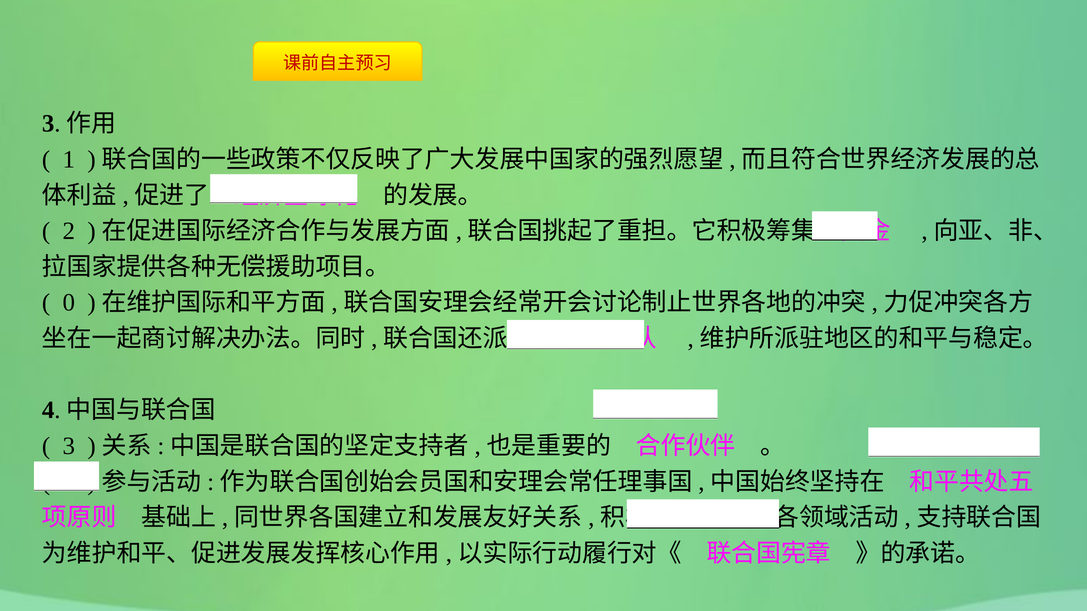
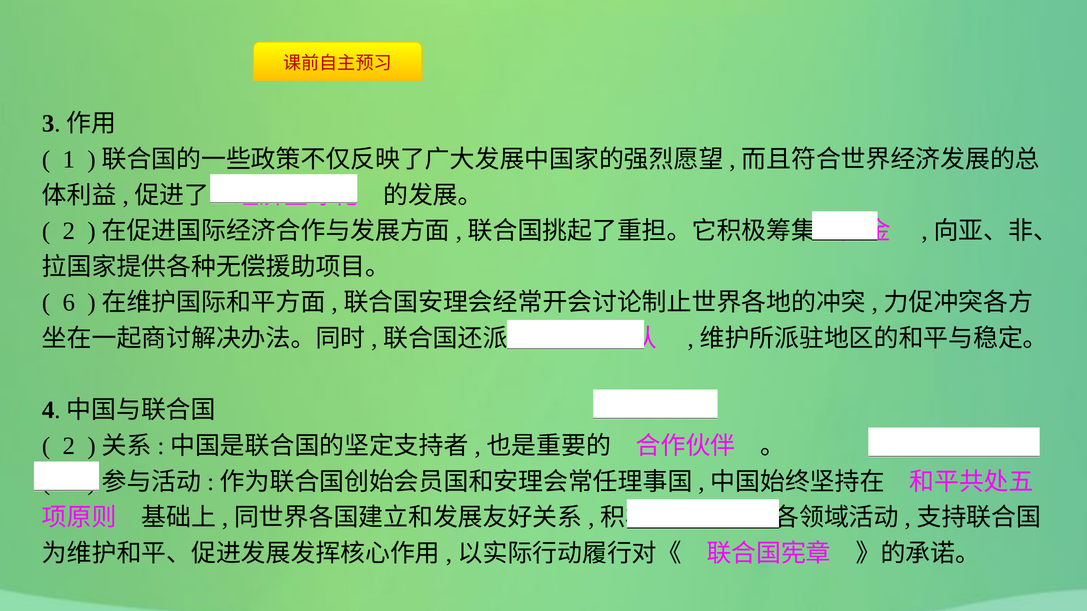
0: 0 -> 6 (69, 303)
3: 3 -> 2 (69, 446)
